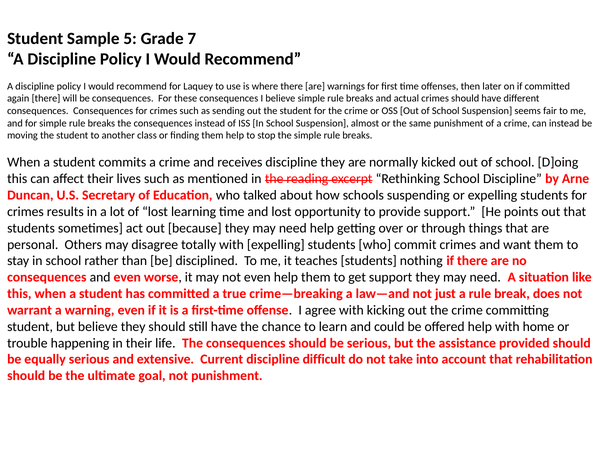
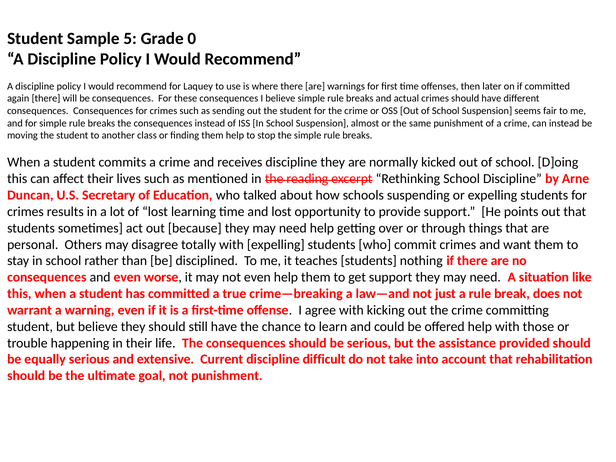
7: 7 -> 0 (192, 38)
home: home -> those (538, 327)
